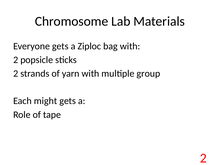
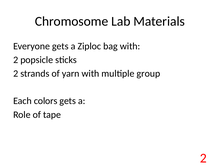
might: might -> colors (46, 101)
